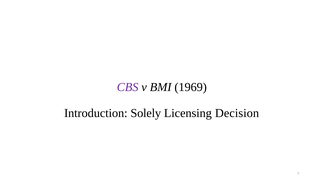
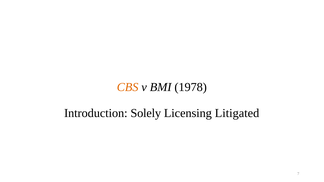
CBS colour: purple -> orange (128, 87)
1969: 1969 -> 1978 (191, 87)
Decision: Decision -> Litigated (237, 113)
